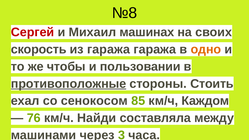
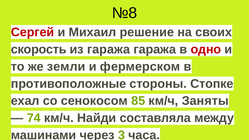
машинах: машинах -> решение (147, 32)
одно colour: orange -> red (206, 49)
чтобы: чтобы -> земли (66, 67)
пользовании: пользовании -> фермерском (140, 67)
противоположные underline: present -> none (69, 84)
Стоить: Стоить -> Стопке (212, 84)
Каждом: Каждом -> Заняты (205, 101)
76: 76 -> 74 (34, 118)
